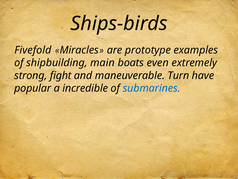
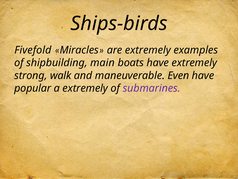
are prototype: prototype -> extremely (148, 50)
boats even: even -> have (158, 63)
fight: fight -> walk (61, 75)
Turn: Turn -> Even (178, 75)
a incredible: incredible -> extremely (85, 88)
submarines colour: blue -> purple (152, 88)
